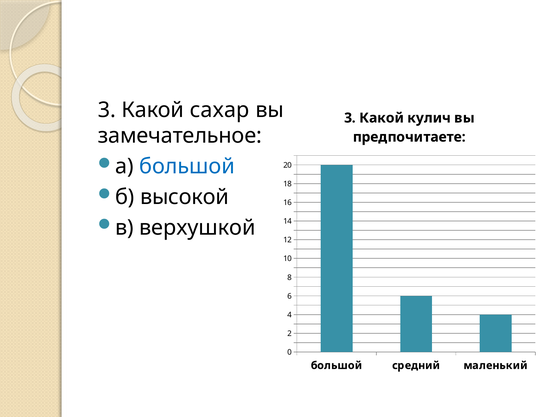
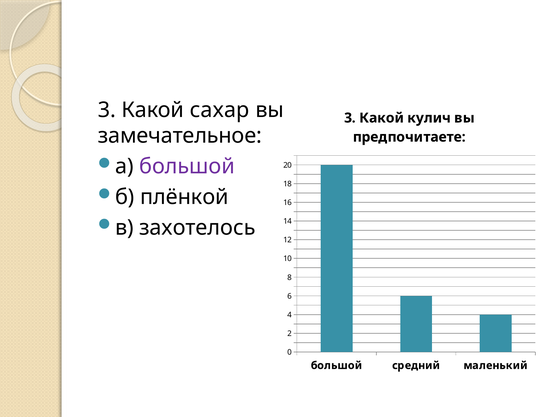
большой colour: blue -> purple (187, 166)
высокой: высокой -> плёнкой (184, 197)
верхушкой: верхушкой -> захотелось (197, 228)
